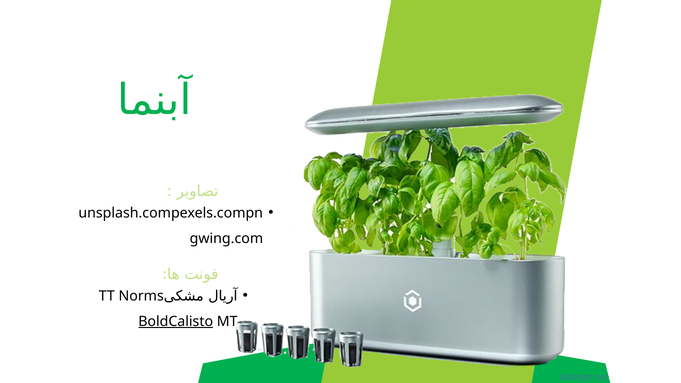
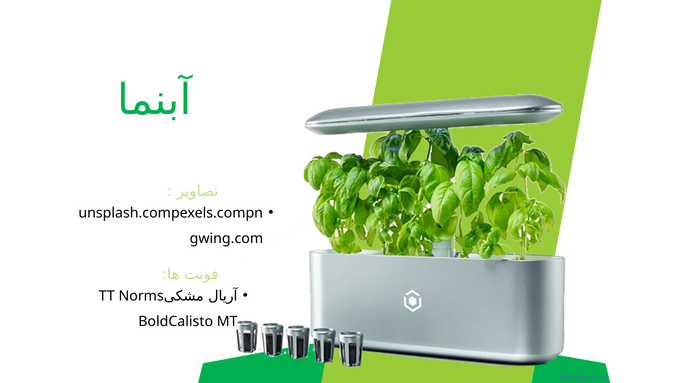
BoldCalisto underline: present -> none (176, 322)
